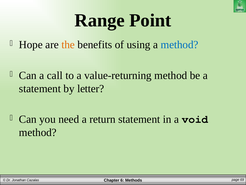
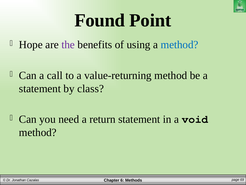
Range: Range -> Found (100, 20)
the colour: orange -> purple (68, 45)
letter: letter -> class (91, 88)
